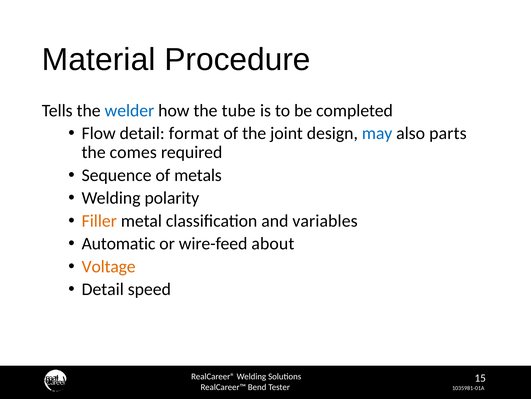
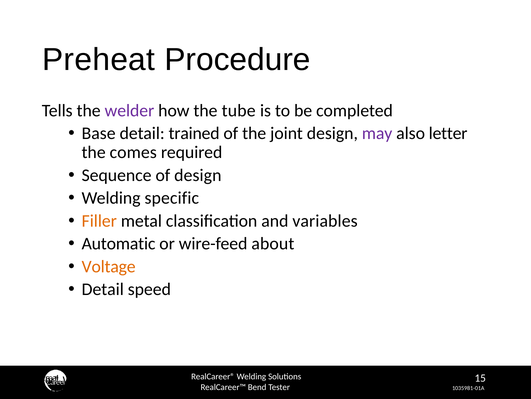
Material: Material -> Preheat (99, 59)
welder colour: blue -> purple (129, 110)
Flow: Flow -> Base (99, 133)
format: format -> trained (194, 133)
may colour: blue -> purple (377, 133)
parts: parts -> letter (448, 133)
of metals: metals -> design (198, 175)
polarity: polarity -> specific (172, 198)
